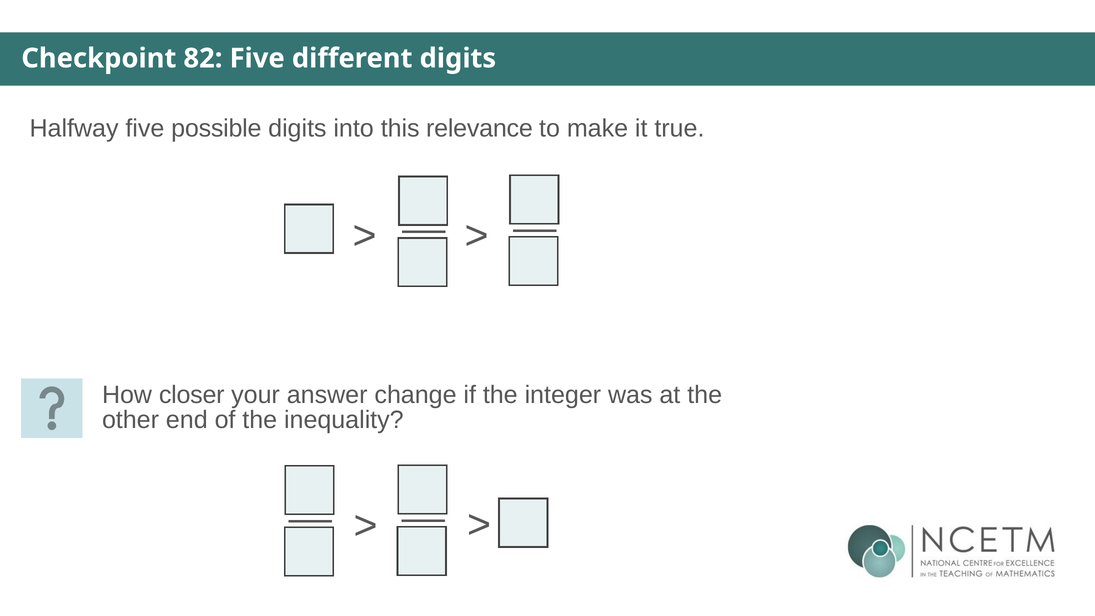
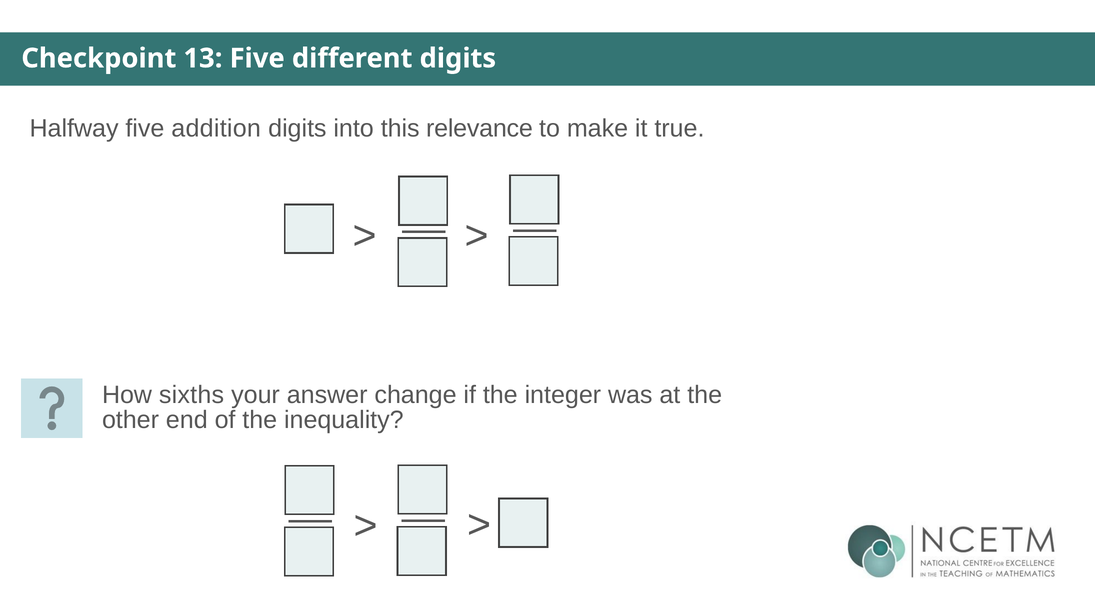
82: 82 -> 13 (203, 58)
possible: possible -> addition (216, 128)
closer: closer -> sixths (192, 395)
